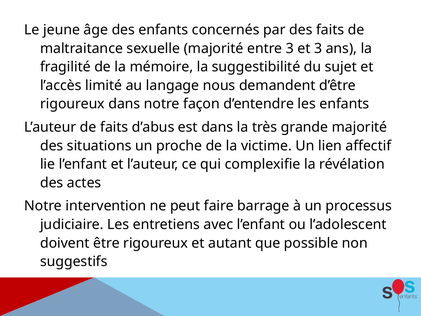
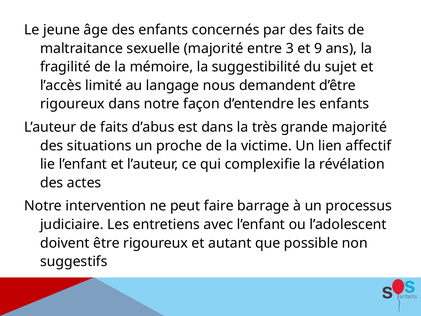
et 3: 3 -> 9 (318, 48)
